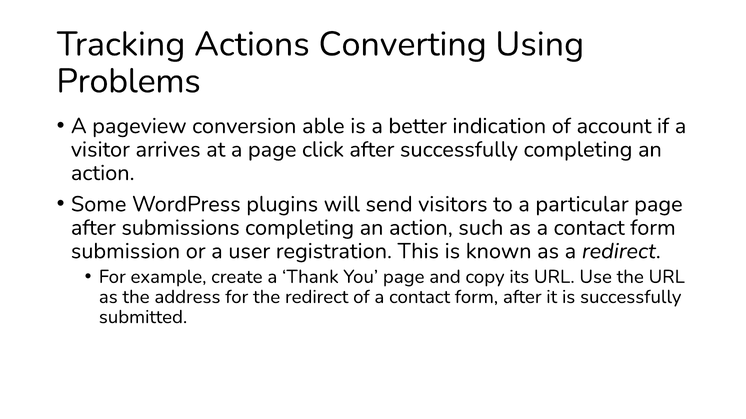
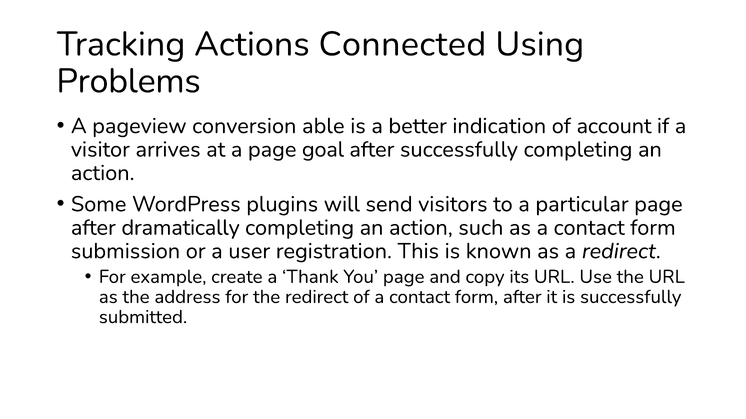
Converting: Converting -> Connected (402, 44)
click: click -> goal (323, 150)
submissions: submissions -> dramatically (181, 228)
